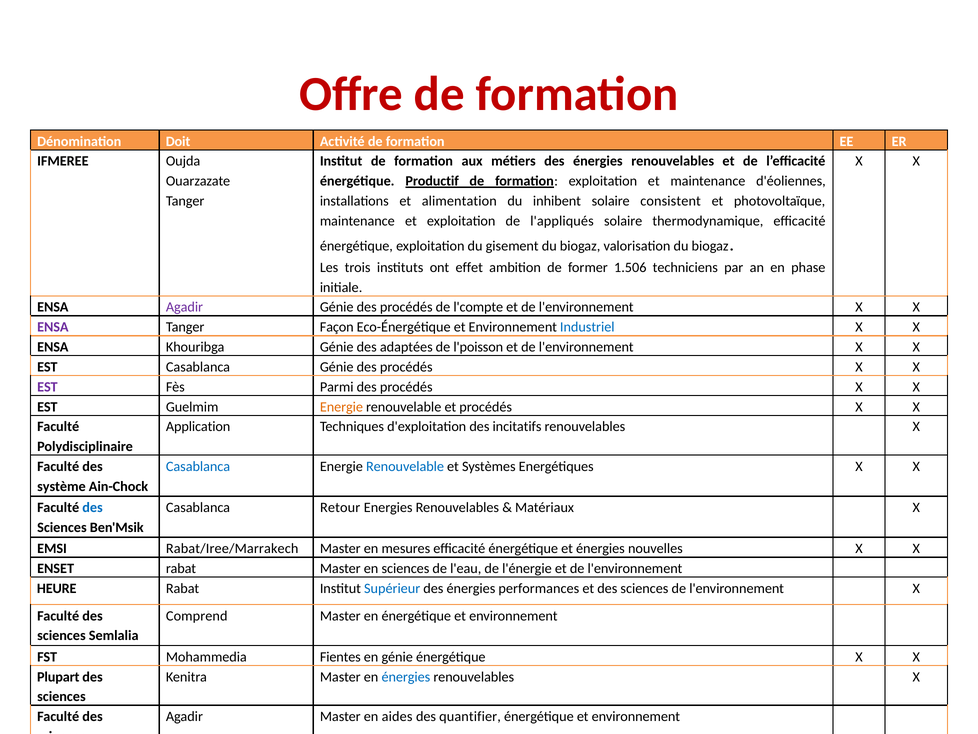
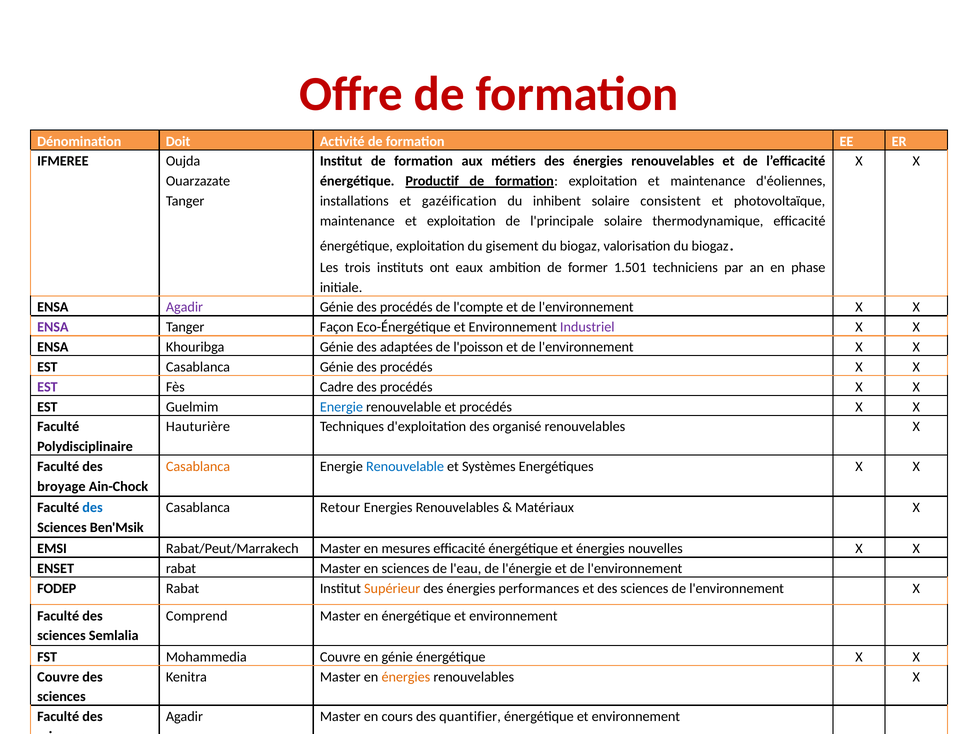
alimentation: alimentation -> gazéification (459, 201)
l'appliqués: l'appliqués -> l'principale (562, 221)
effet: effet -> eaux (469, 267)
1.506: 1.506 -> 1.501 (630, 267)
Industriel colour: blue -> purple (587, 327)
Parmi: Parmi -> Cadre (337, 387)
Energie colour: orange -> blue (341, 407)
Application: Application -> Hauturière (198, 426)
incitatifs: incitatifs -> organisé (517, 426)
Casablanca colour: blue -> orange (198, 466)
système: système -> broyage (61, 486)
Rabat/Iree/Marrakech: Rabat/Iree/Marrakech -> Rabat/Peut/Marrakech (232, 548)
HEURE: HEURE -> FODEP (57, 588)
Supérieur colour: blue -> orange (392, 588)
Mohammedia Fientes: Fientes -> Couvre (340, 657)
Plupart: Plupart -> Couvre (58, 676)
énergies colour: blue -> orange (406, 676)
aides: aides -> cours (397, 716)
